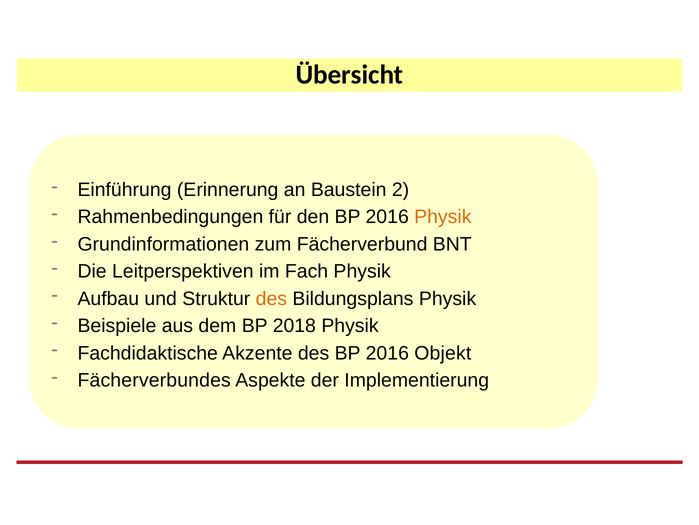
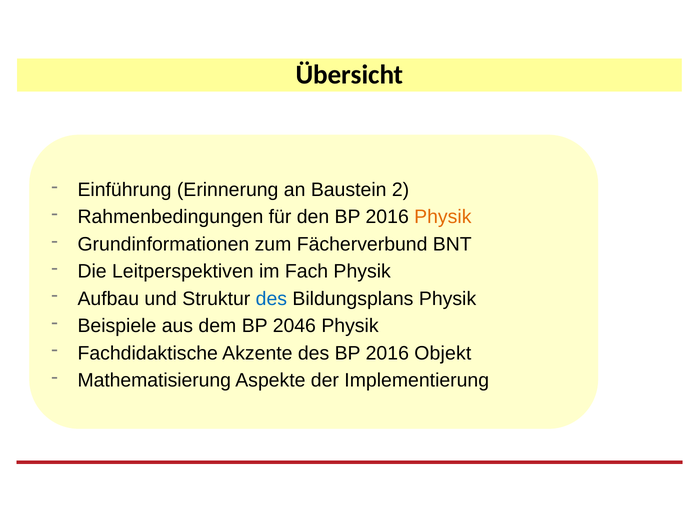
des colour: orange -> blue (271, 298)
2018: 2018 -> 2046 (294, 325)
Fächerverbundes: Fächerverbundes -> Mathematisierung (154, 380)
